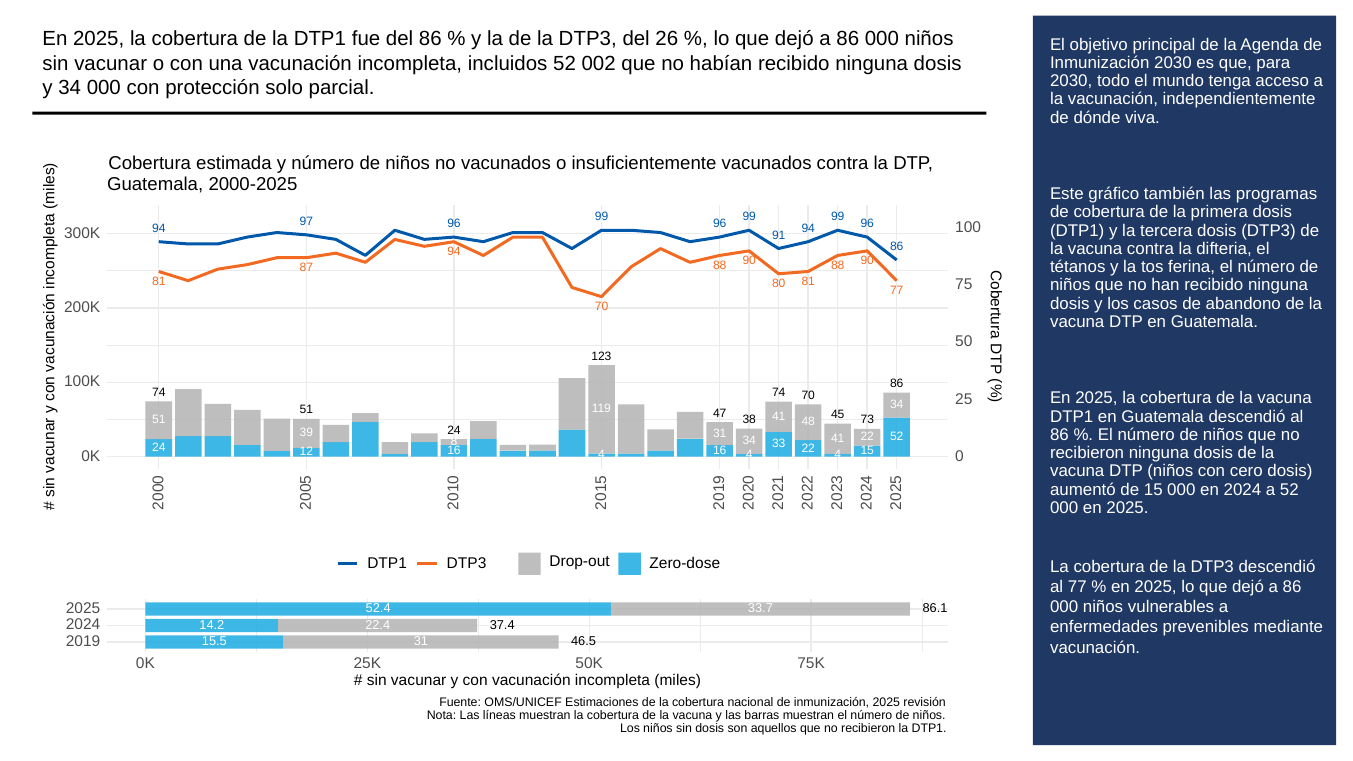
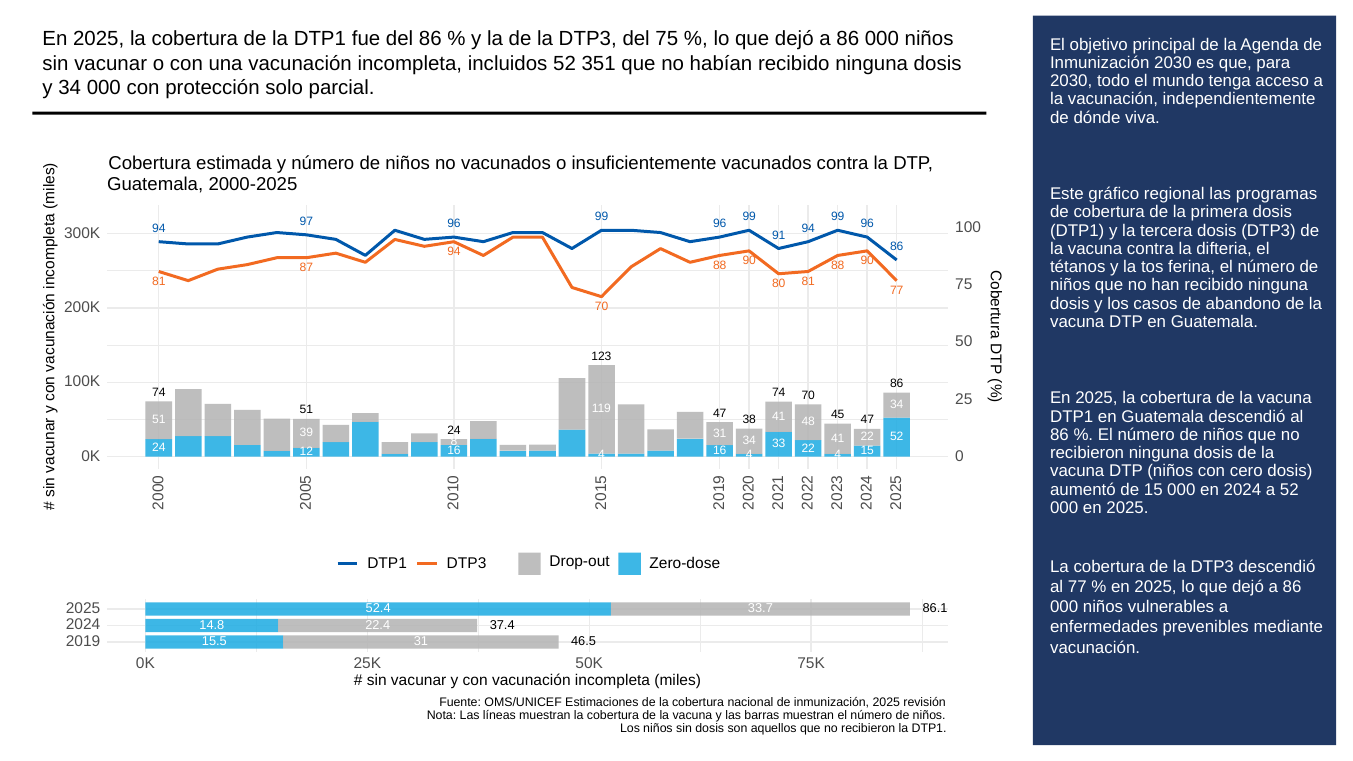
del 26: 26 -> 75 (667, 39)
002: 002 -> 351 (599, 64)
también: también -> regional (1174, 194)
45 73: 73 -> 47 (867, 420)
14.2: 14.2 -> 14.8 (212, 625)
